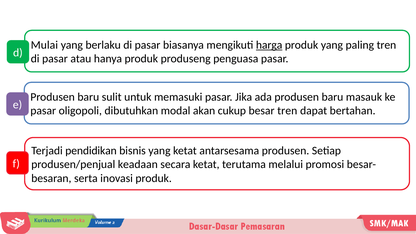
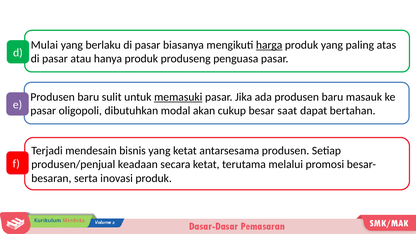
paling tren: tren -> atas (386, 45)
memasuki underline: none -> present (178, 97)
besar tren: tren -> saat (287, 111)
pendidikan: pendidikan -> mendesain (91, 151)
